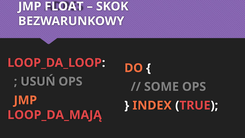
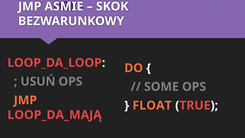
FLOAT: FLOAT -> ASMIE (64, 6)
INDEX: INDEX -> FLOAT (152, 105)
